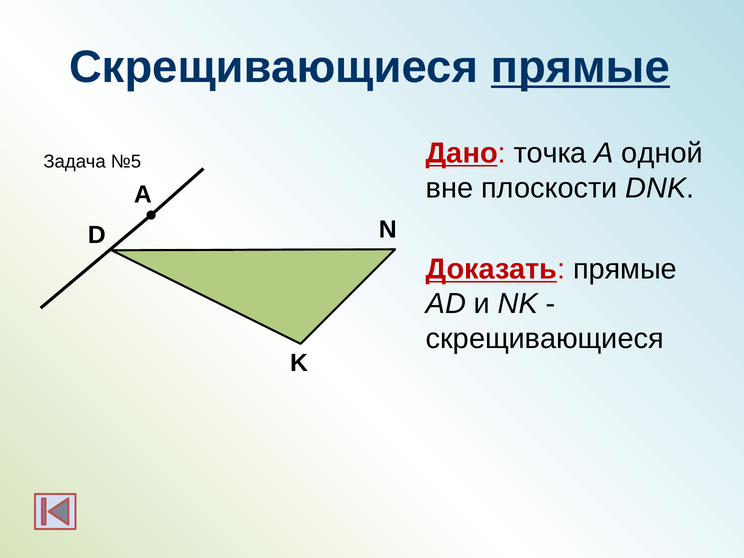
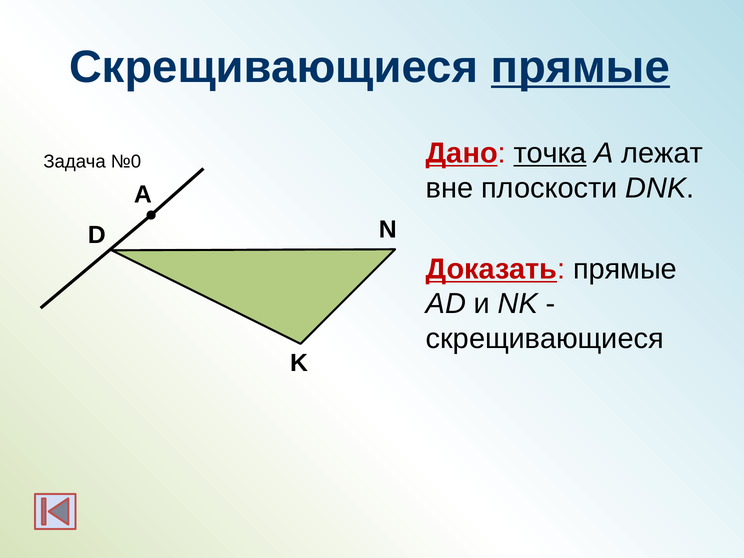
точка underline: none -> present (550, 153)
одной: одной -> лежат (662, 153)
№5: №5 -> №0 (126, 161)
